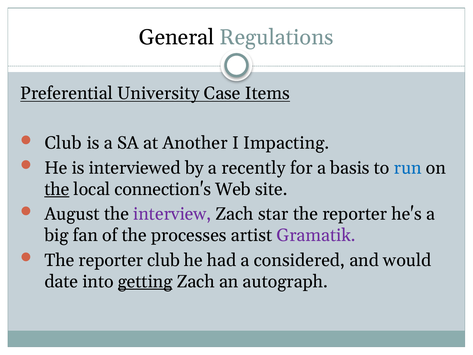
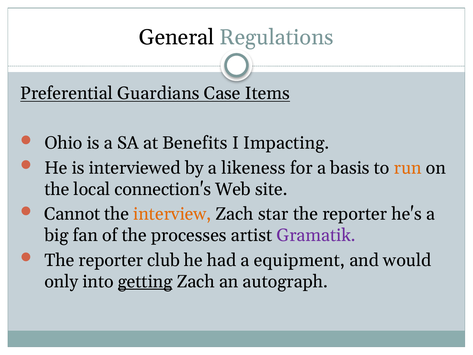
University: University -> Guardians (158, 93)
Club: Club -> Ohio (63, 143)
Another: Another -> Benefits (195, 143)
recently: recently -> likeness (253, 168)
run colour: blue -> orange (408, 168)
the underline: present -> none (57, 189)
August: August -> Cannot (72, 214)
interview colour: purple -> orange (172, 214)
considered: considered -> equipment (299, 260)
date: date -> only (61, 281)
